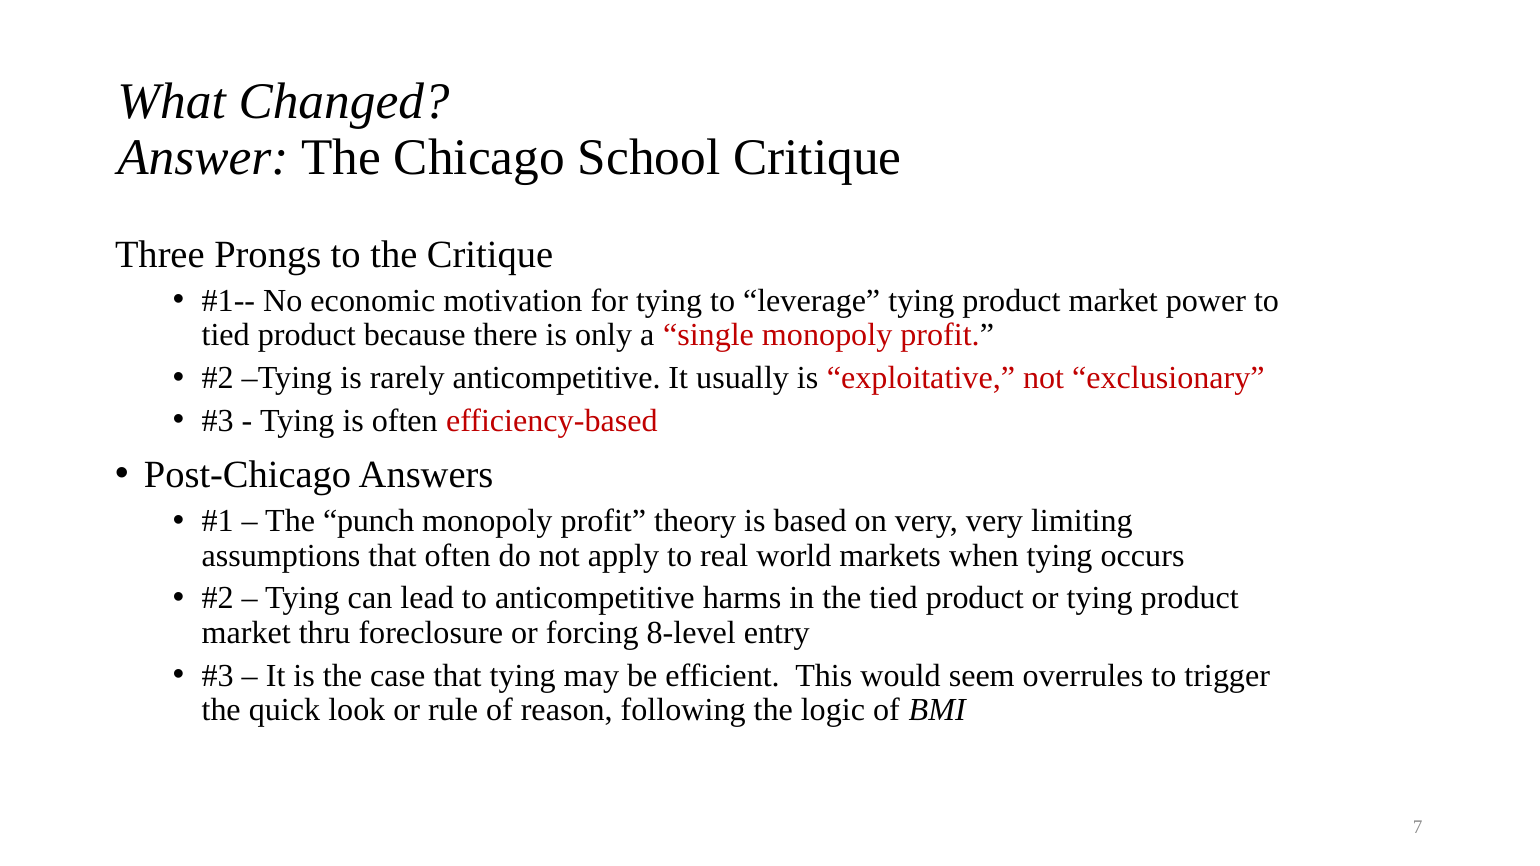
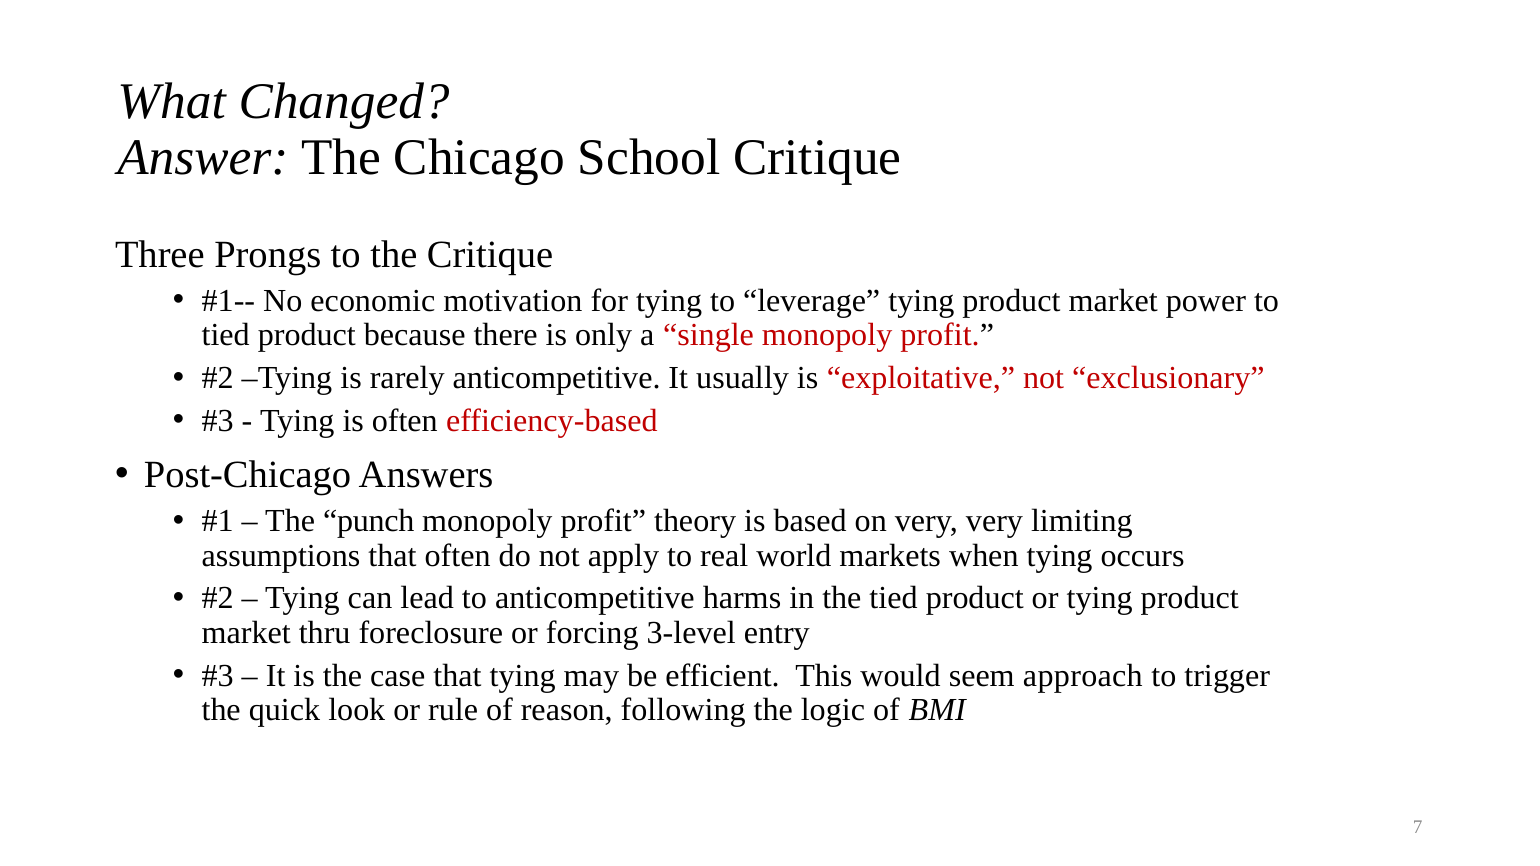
8-level: 8-level -> 3-level (691, 633)
overrules: overrules -> approach (1083, 676)
